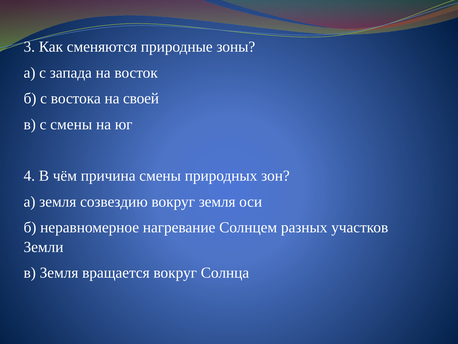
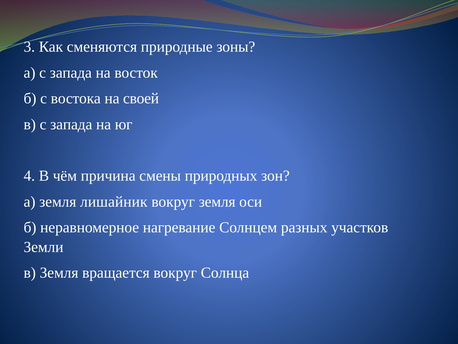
в с смены: смены -> запада (71, 124)
созвездию: созвездию -> лишайник (114, 201)
